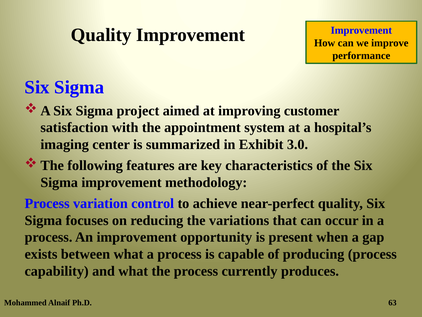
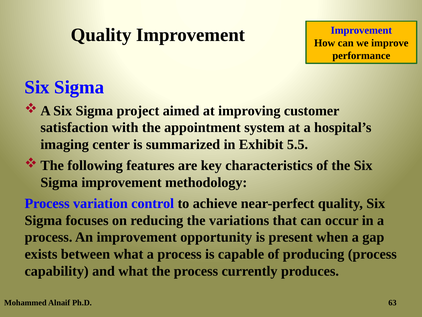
3.0: 3.0 -> 5.5 (297, 144)
